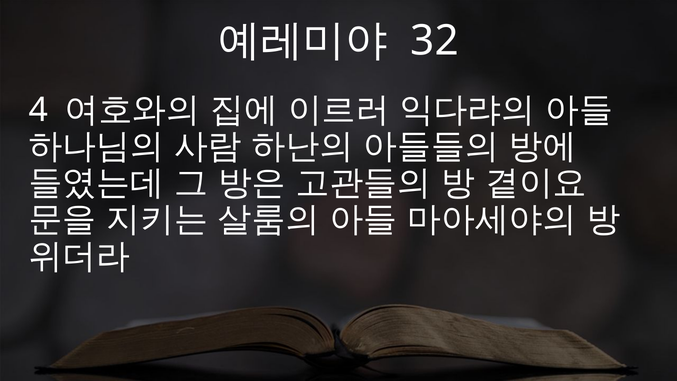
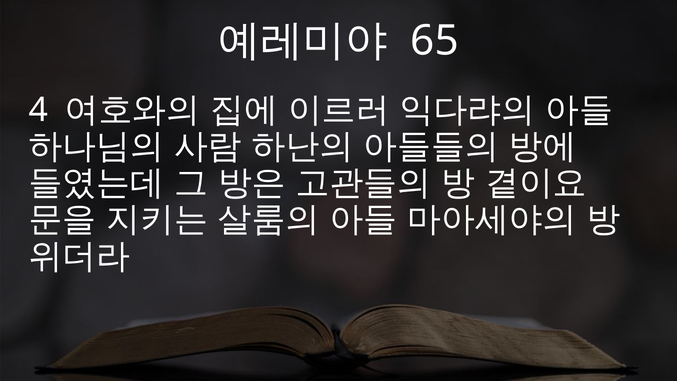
32: 32 -> 65 (435, 41)
